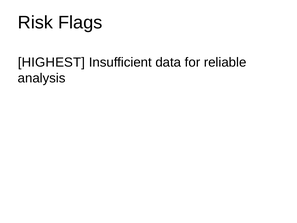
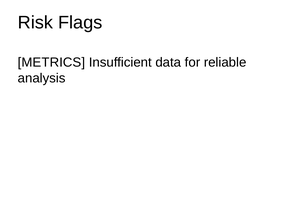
HIGHEST: HIGHEST -> METRICS (51, 62)
